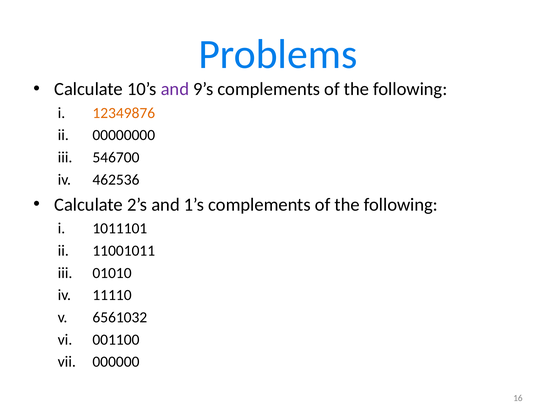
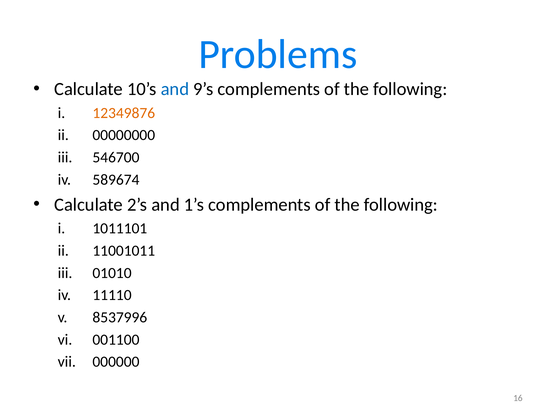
and colour: purple -> blue (175, 89)
462536: 462536 -> 589674 (116, 180)
6561032: 6561032 -> 8537996 (120, 317)
